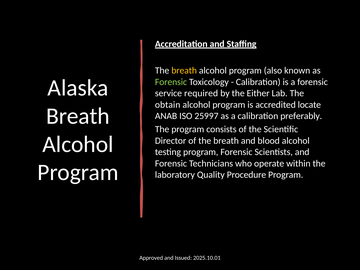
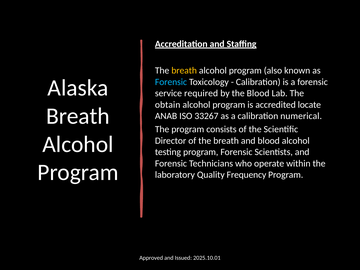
Forensic colour: light green -> light blue (171, 82)
the Either: Either -> Blood (258, 93)
25997: 25997 -> 33267 (206, 116)
preferably: preferably -> numerical (301, 116)
Procedure: Procedure -> Frequency (246, 175)
